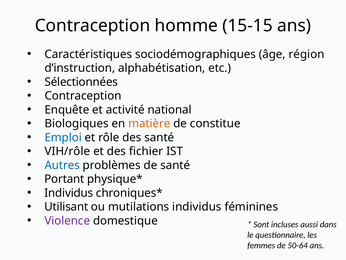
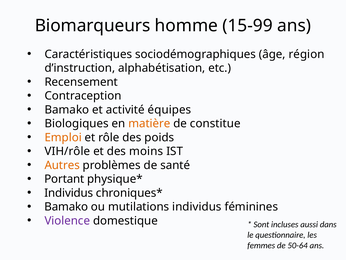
Contraception: Contraception -> Biomarqueurs (93, 26)
15-15: 15-15 -> 15-99 (248, 26)
Sélectionnées: Sélectionnées -> Recensement (81, 82)
Enquête: Enquête -> Bamako (67, 110)
national: national -> équipes (170, 110)
Emploi colour: blue -> orange (63, 137)
des santé: santé -> poids (159, 137)
fichier: fichier -> moins (146, 151)
Autres colour: blue -> orange (62, 165)
Utilisant: Utilisant -> Bamako (66, 206)
